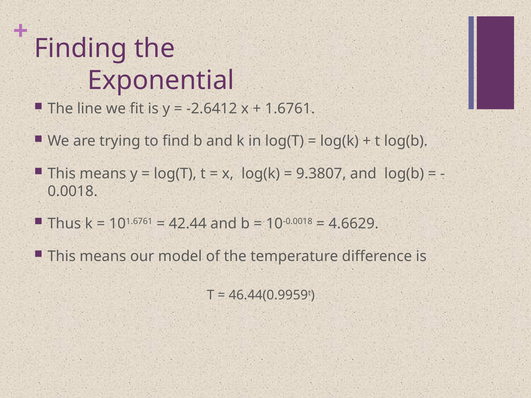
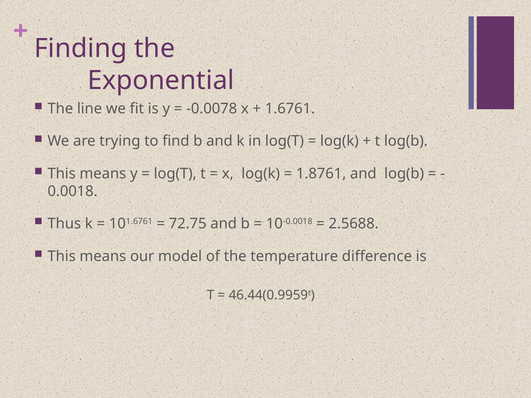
-2.6412: -2.6412 -> -0.0078 (212, 109)
9.3807: 9.3807 -> 1.8761 (321, 174)
42.44: 42.44 -> 72.75 (188, 224)
4.6629: 4.6629 -> 2.5688 (354, 224)
